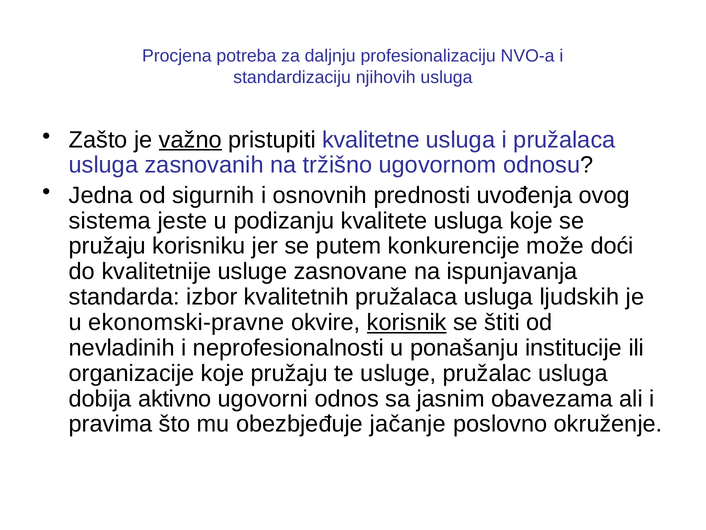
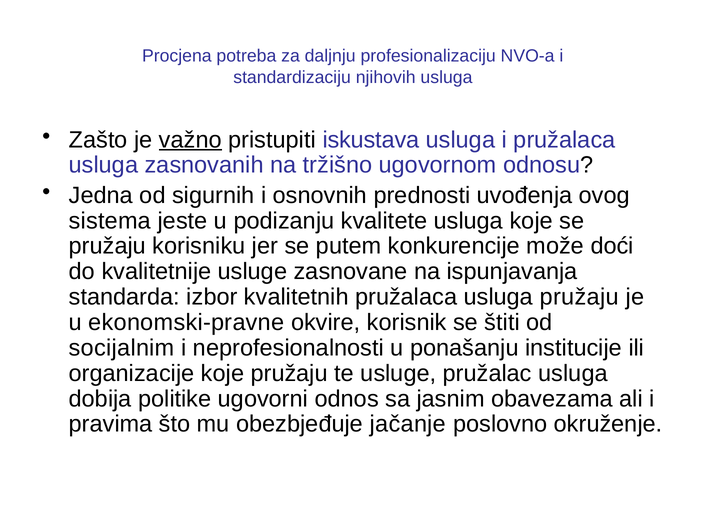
kvalitetne: kvalitetne -> iskustava (371, 140)
usluga ljudskih: ljudskih -> pružaju (579, 297)
korisnik underline: present -> none (407, 322)
nevladinih: nevladinih -> socijalnim (122, 348)
aktivno: aktivno -> politike (175, 398)
